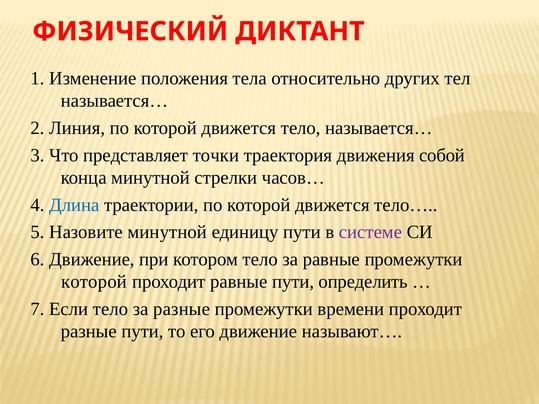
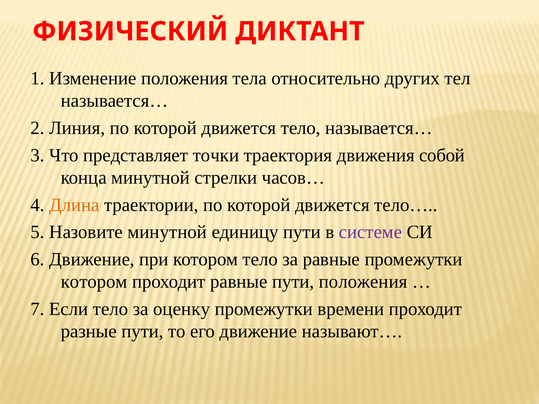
Длина colour: blue -> orange (74, 205)
которой: которой -> котором (94, 282)
пути определить: определить -> положения (363, 282)
за разные: разные -> оценку (182, 309)
